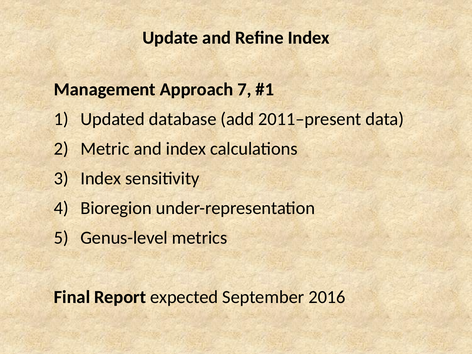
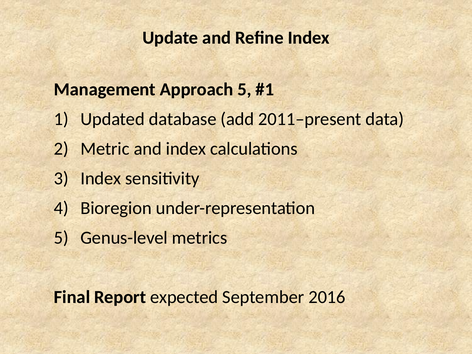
Approach 7: 7 -> 5 (244, 89)
